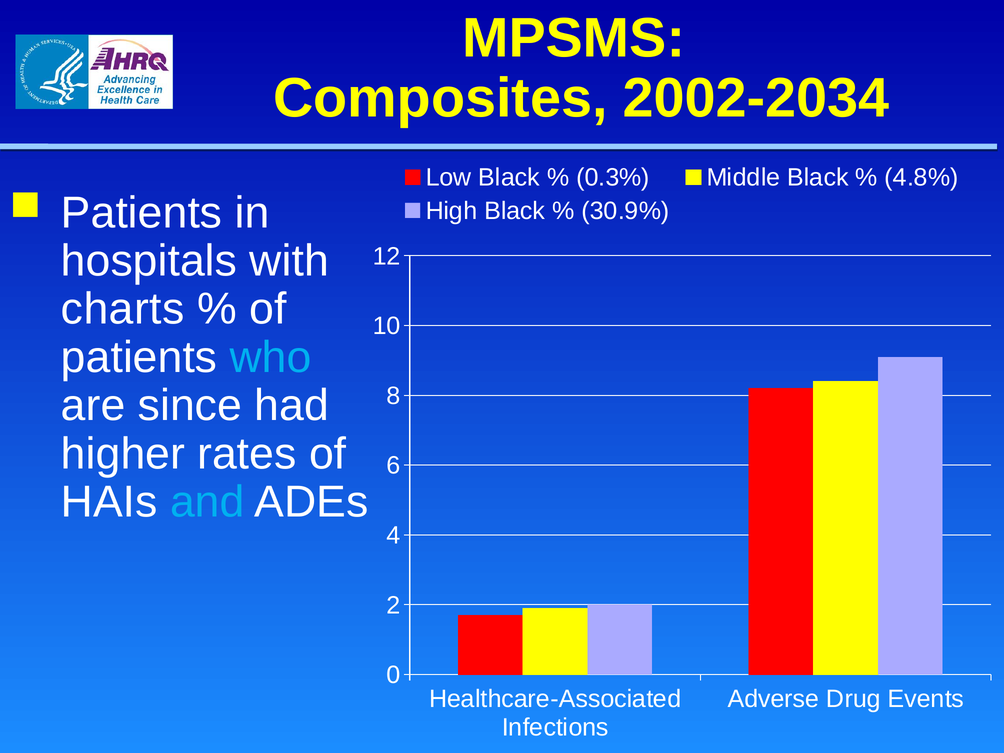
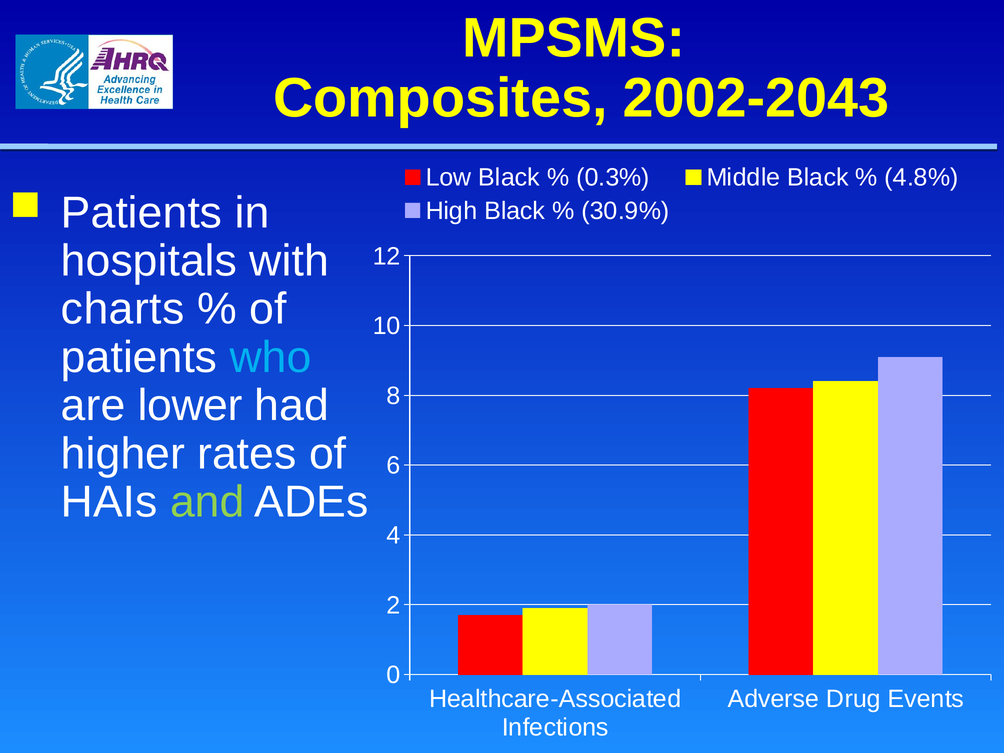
2002-2034: 2002-2034 -> 2002-2043 (756, 99)
since: since -> lower (190, 406)
and colour: light blue -> light green (207, 502)
